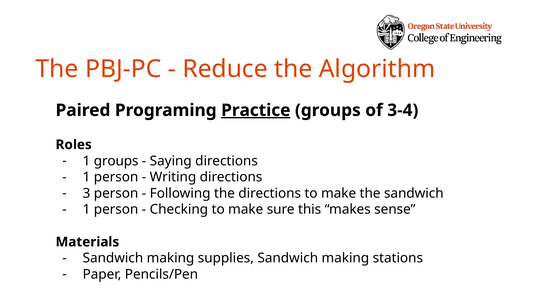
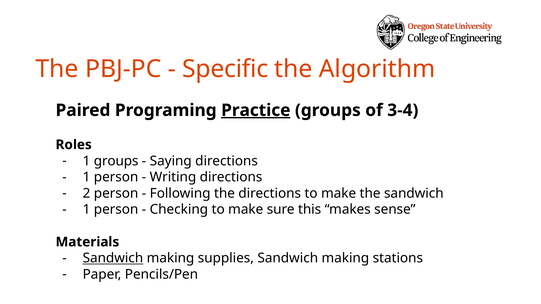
Reduce: Reduce -> Specific (225, 69)
3: 3 -> 2 (86, 194)
Sandwich underline: none -> present (113, 258)
